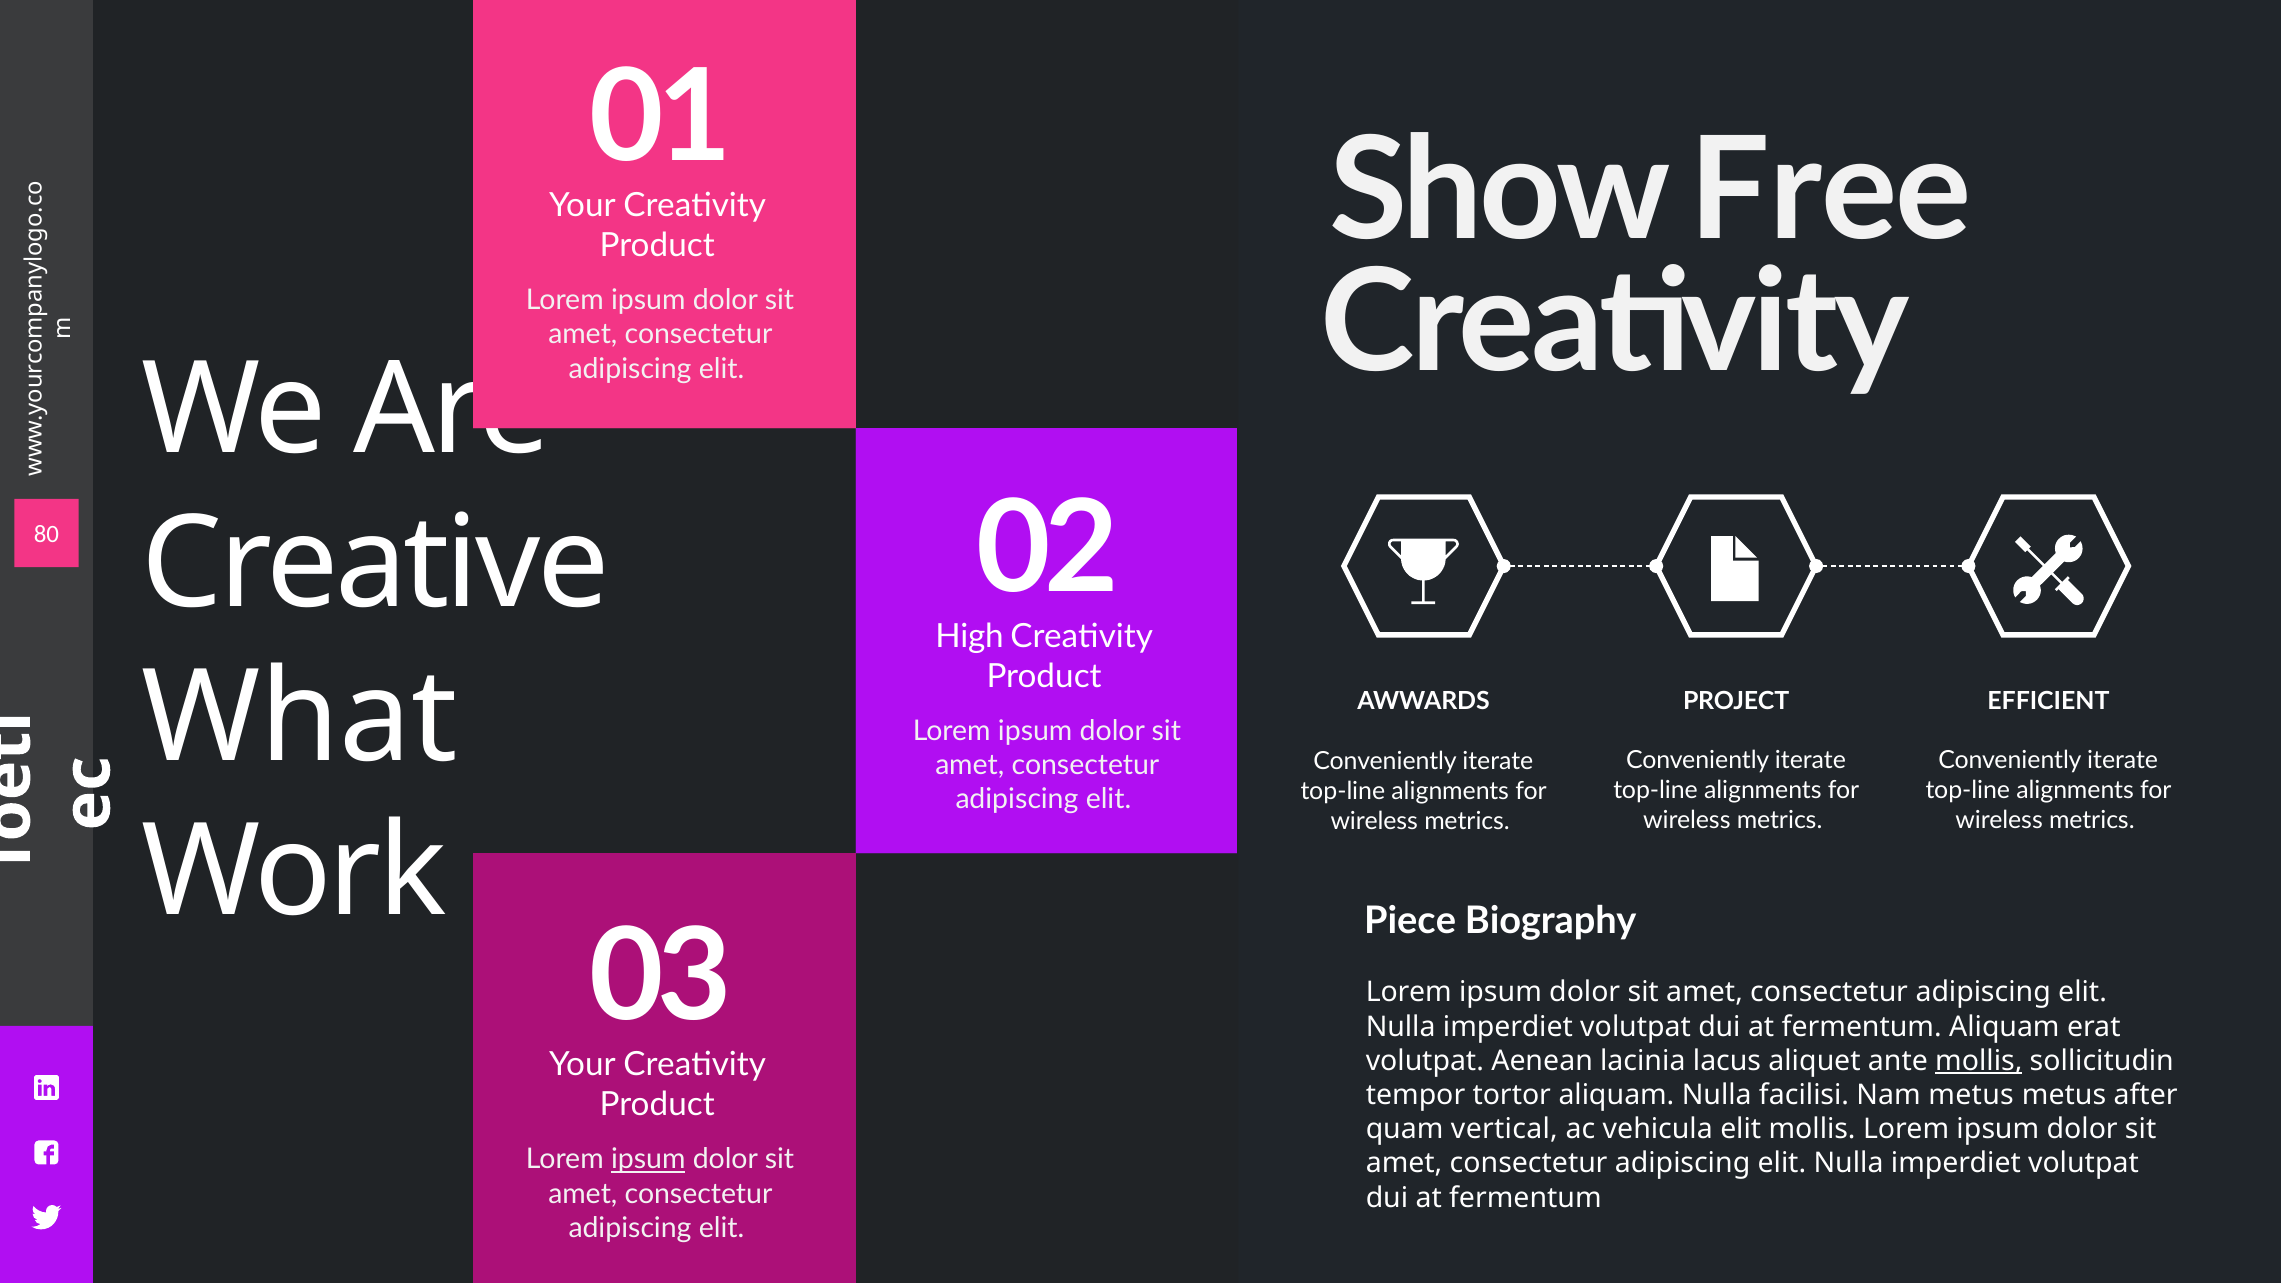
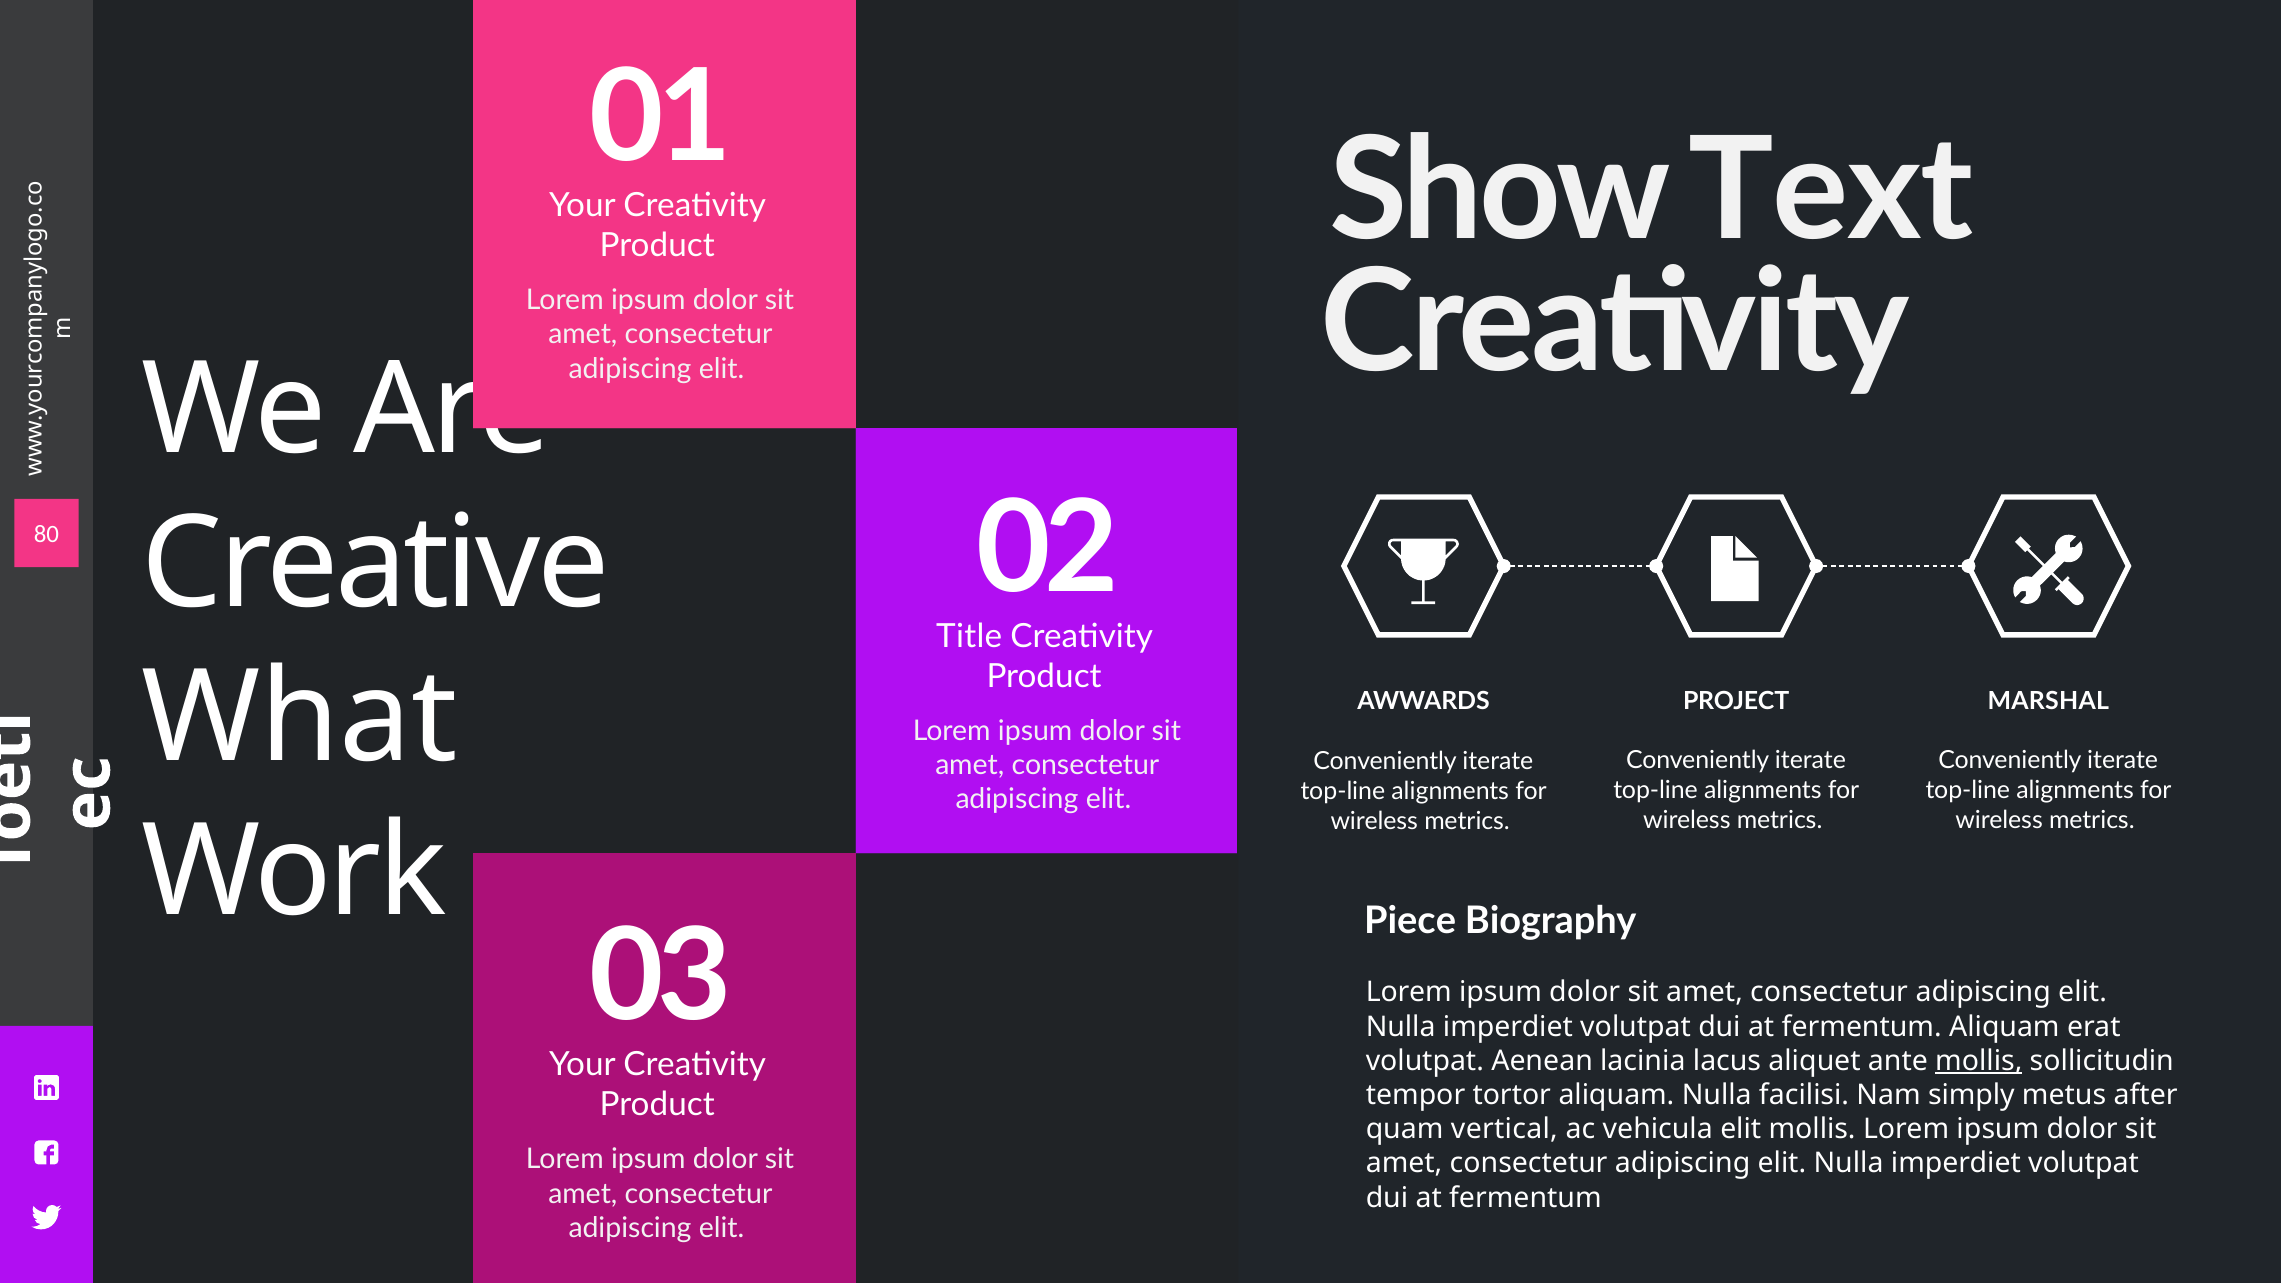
Free: Free -> Text (1831, 191)
High: High -> Title (969, 636)
EFFICIENT: EFFICIENT -> MARSHAL (2048, 701)
Nam metus: metus -> simply (1971, 1095)
ipsum underline: present -> none (648, 1160)
